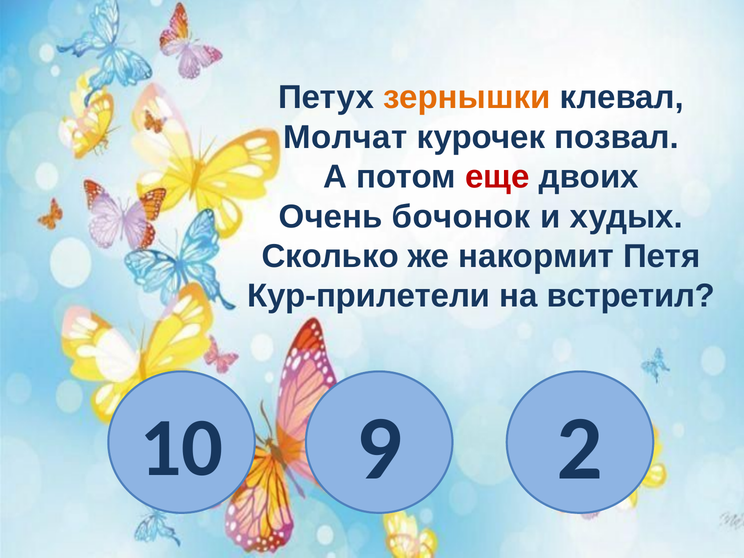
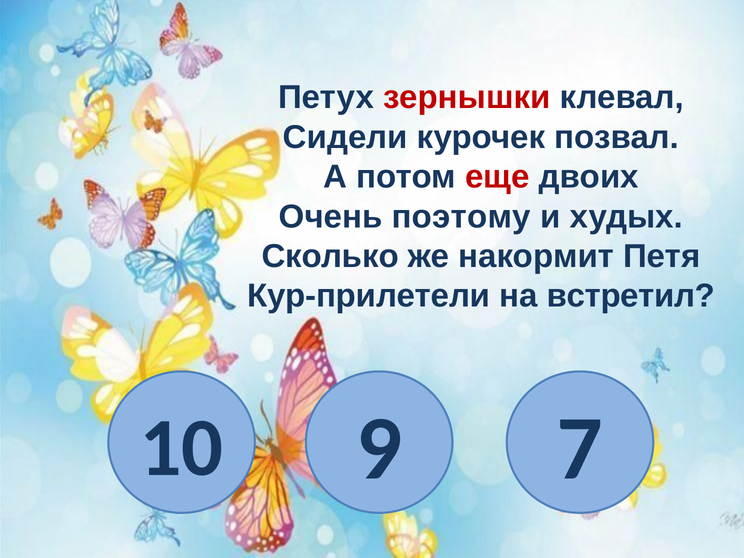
зернышки colour: orange -> red (467, 98)
Молчат: Молчат -> Сидели (345, 137)
бочонок: бочонок -> поэтому (461, 217)
2: 2 -> 7 (580, 449)
